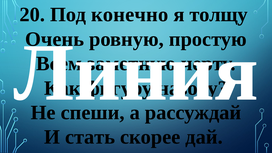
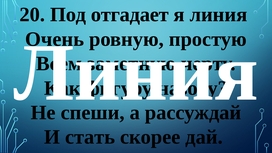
конечно: конечно -> отгадает (130, 15)
я толщу: толщу -> линия (218, 15)
